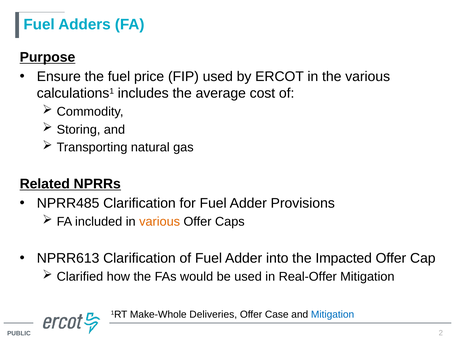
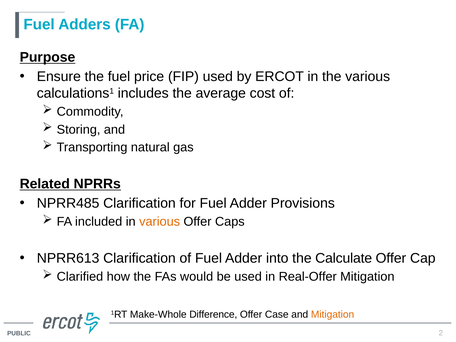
Impacted: Impacted -> Calculate (344, 258)
Deliveries: Deliveries -> Difference (213, 315)
Mitigation colour: blue -> orange (333, 315)
